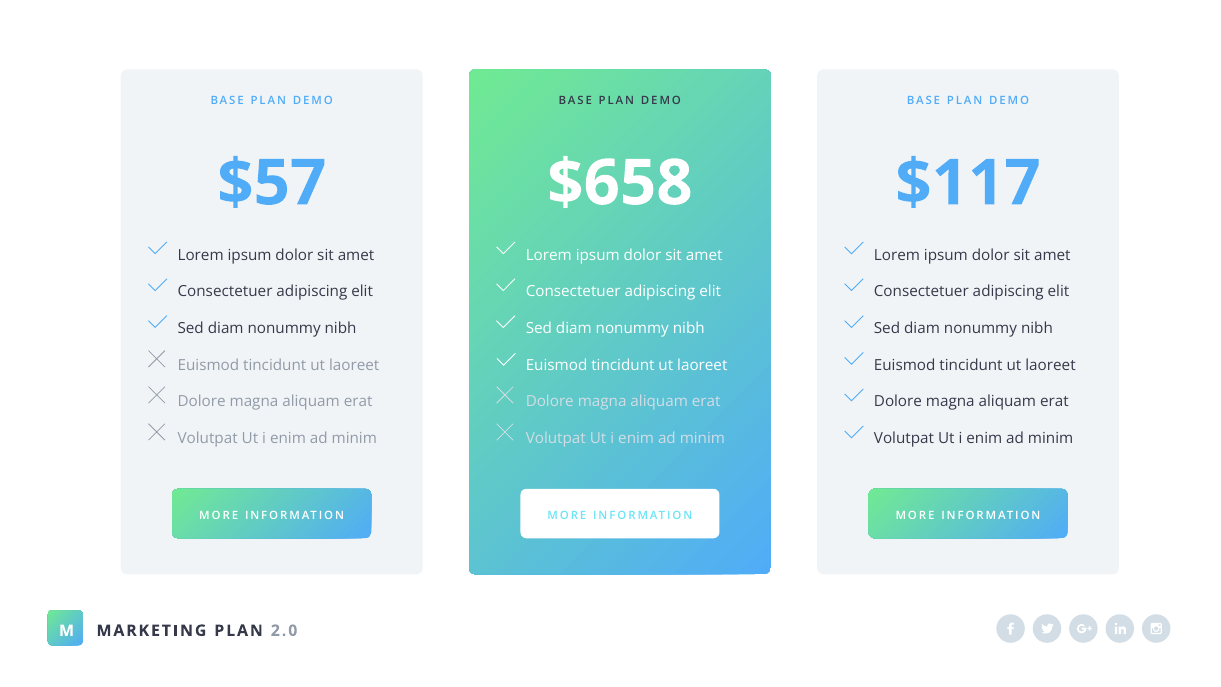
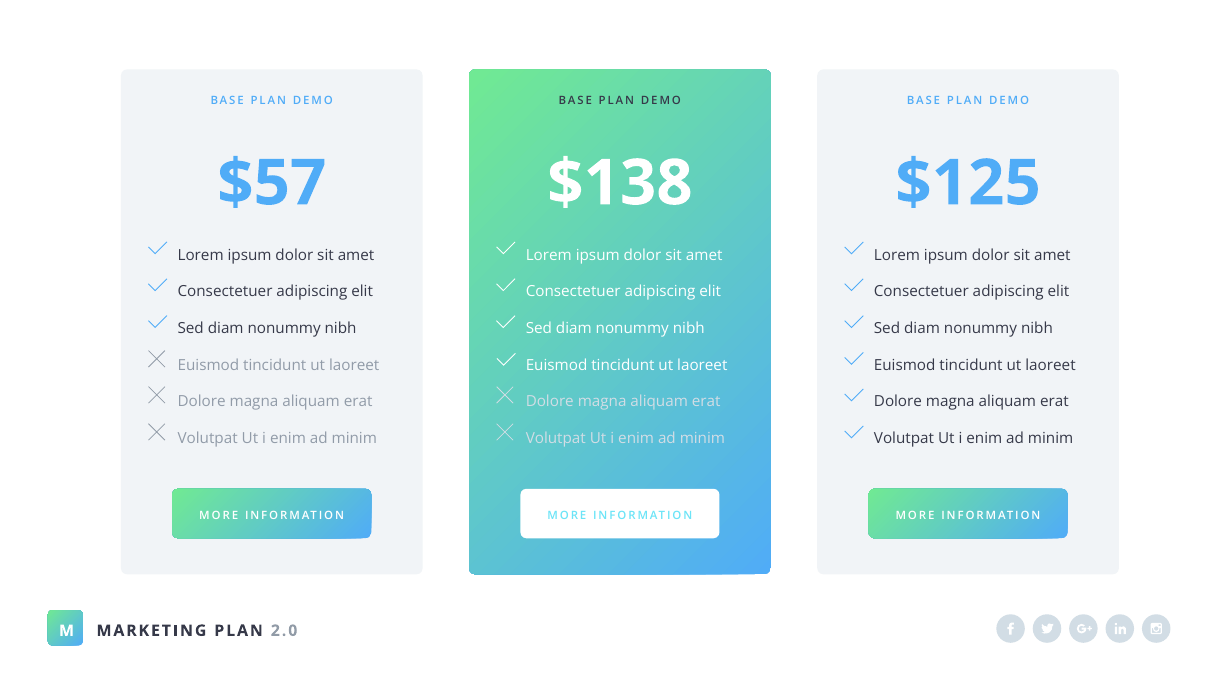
$658: $658 -> $138 (620, 183)
$117: $117 -> $125 (968, 183)
